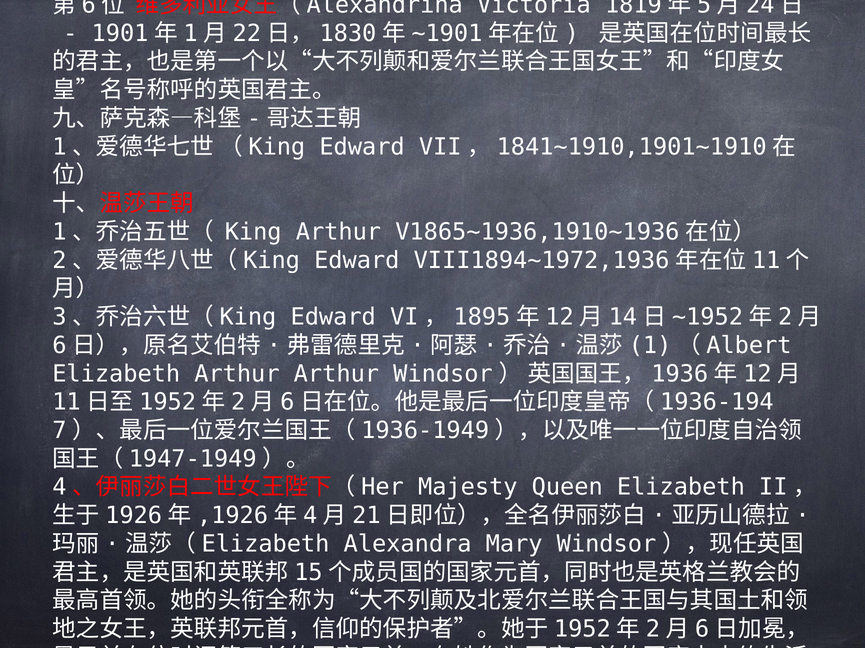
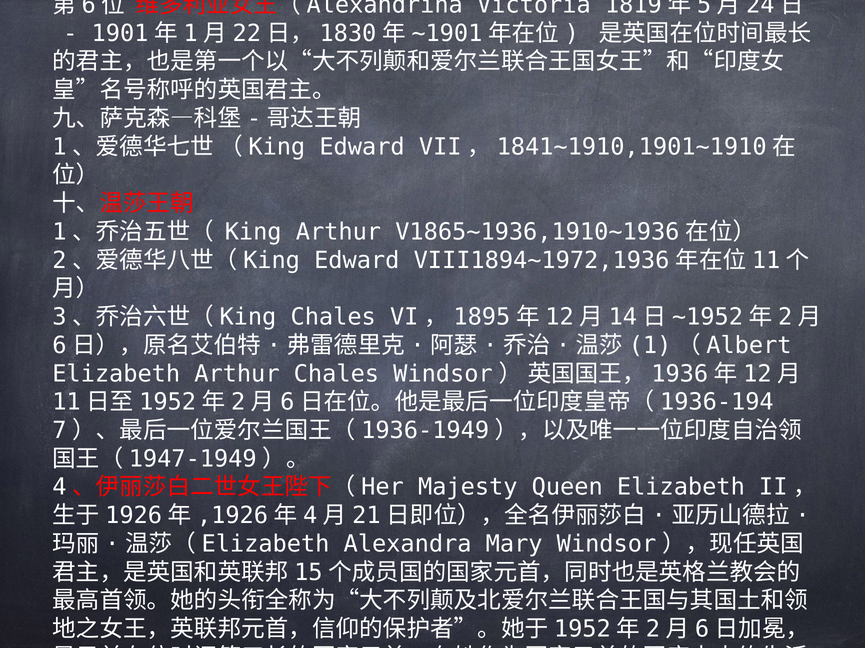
Edward: Edward -> Chales (333, 317)
Arthur Arthur: Arthur -> Chales (336, 374)
